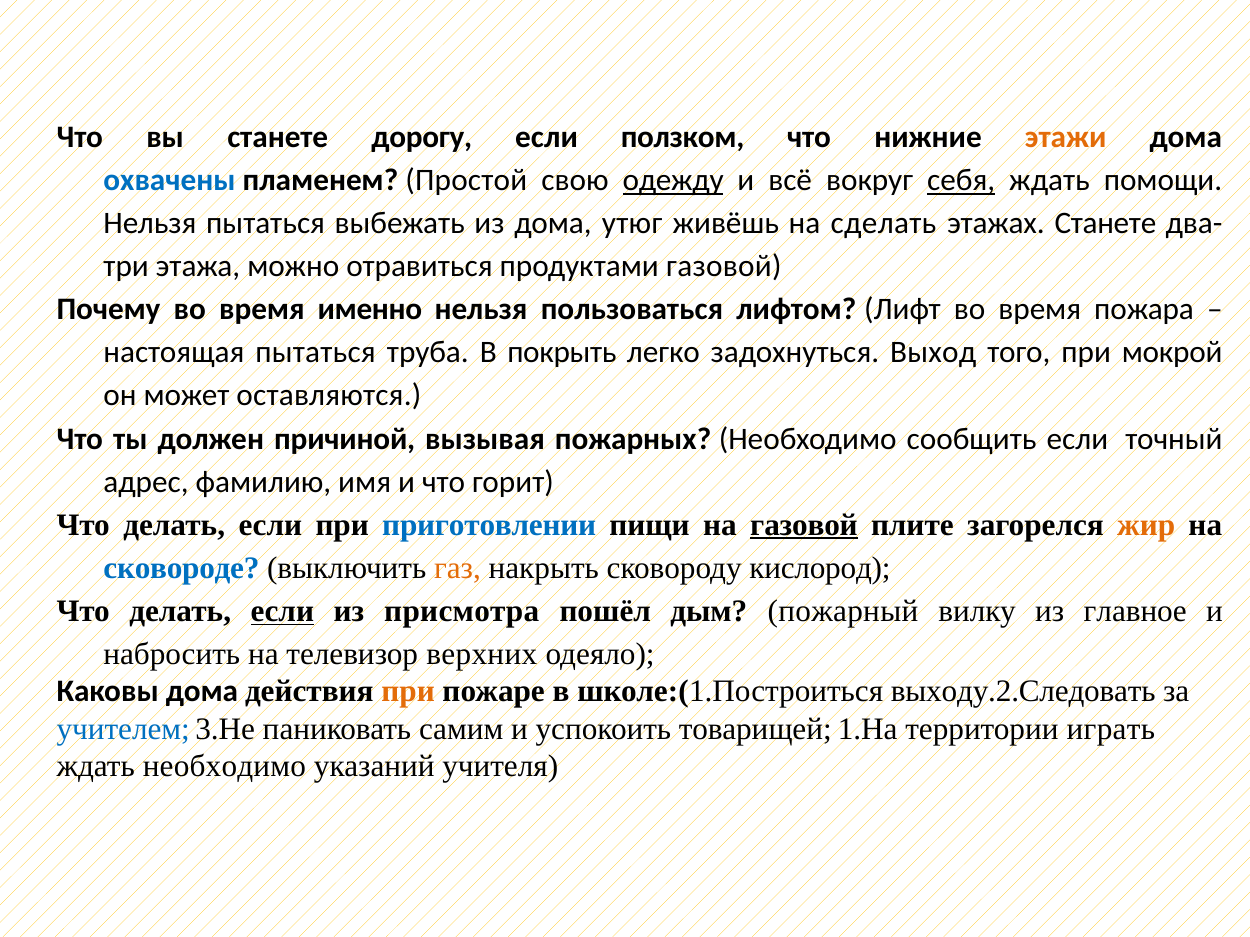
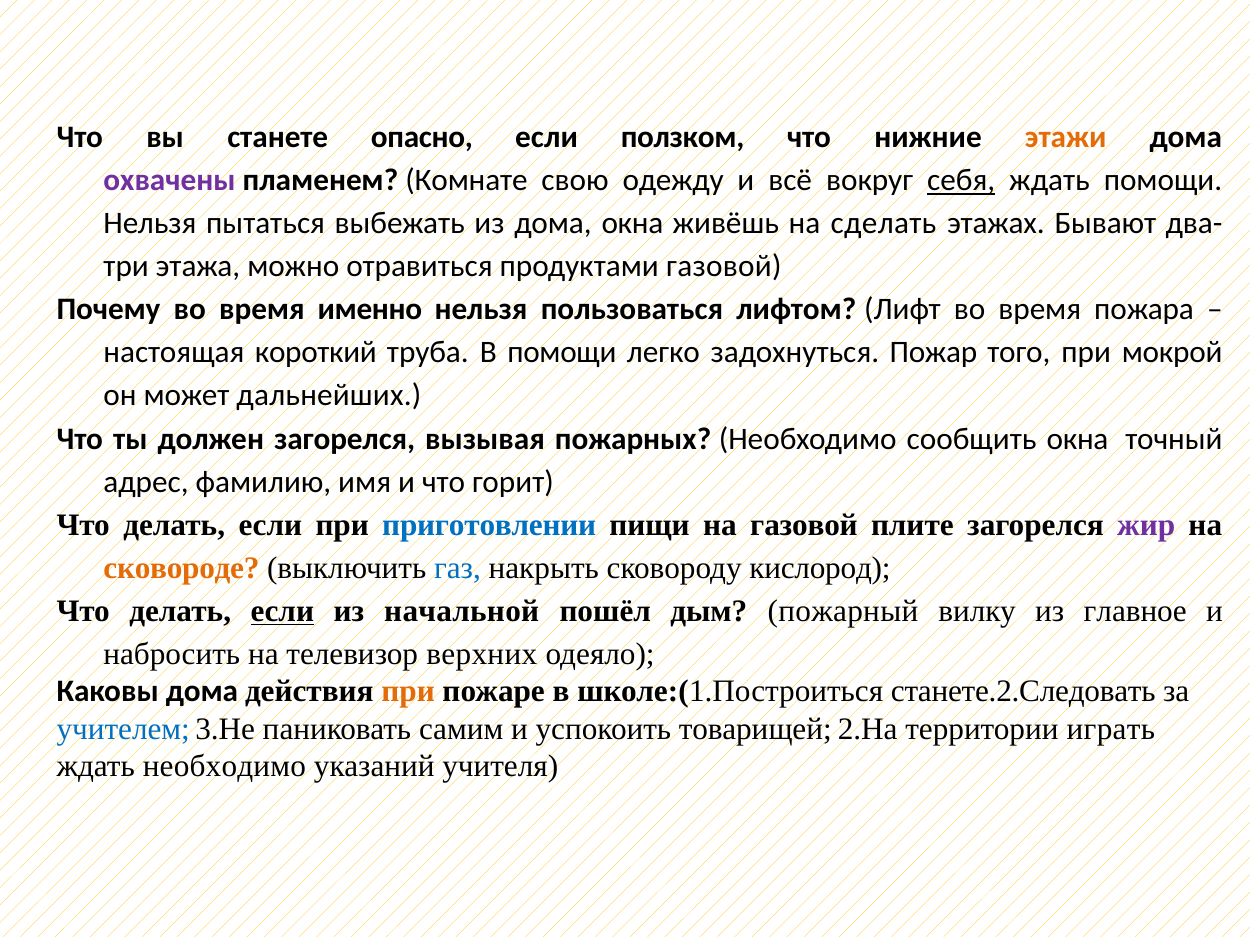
дорогу: дорогу -> опасно (422, 137)
охвачены colour: blue -> purple (169, 180)
Простой: Простой -> Комнате (466, 180)
одежду underline: present -> none (673, 180)
дома утюг: утюг -> окна (632, 223)
этажах Станете: Станете -> Бывают (1105, 223)
настоящая пытаться: пытаться -> короткий (316, 353)
В покрыть: покрыть -> помощи (562, 353)
Выход: Выход -> Пожар (933, 353)
оставляются: оставляются -> дальнейших (329, 396)
должен причиной: причиной -> загорелся (345, 439)
сообщить если: если -> окна (1077, 439)
газовой underline: present -> none (804, 525)
жир colour: orange -> purple (1146, 525)
сковороде colour: blue -> orange (181, 568)
газ colour: orange -> blue (457, 568)
присмотра: присмотра -> начальной (462, 611)
выходу.2.Следовать: выходу.2.Следовать -> станете.2.Следовать (1023, 692)
1.На: 1.На -> 2.На (868, 730)
